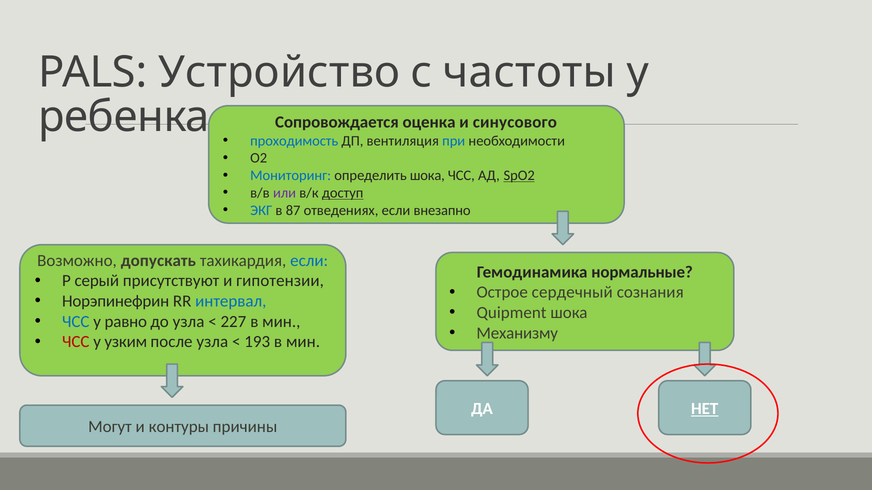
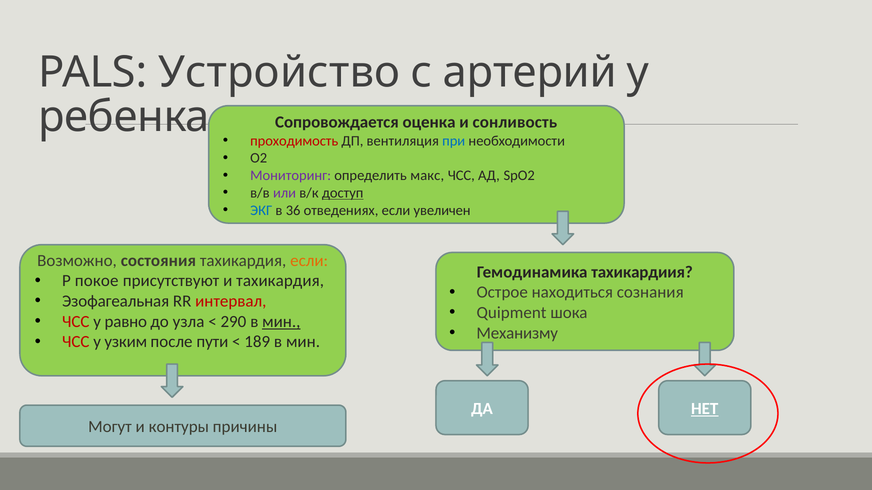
частоты: частоты -> артерий (530, 72)
синусового: синусового -> сонливость (515, 122)
проходимость colour: blue -> red (294, 141)
Мониторинг colour: blue -> purple (291, 176)
определить шока: шока -> макс (427, 176)
SpO2 underline: present -> none (519, 176)
87: 87 -> 36 (293, 211)
внезапно: внезапно -> увеличен (442, 211)
допускать: допускать -> состояния (158, 261)
если colour: blue -> orange (309, 261)
нормальные: нормальные -> тахикардиия (642, 272)
серый: серый -> покое (97, 281)
и гипотензии: гипотензии -> тахикардия (280, 281)
сердечный: сердечный -> находиться (572, 293)
Норэпинефрин: Норэпинефрин -> Эзофагеальная (116, 302)
интервал colour: blue -> red (231, 302)
ЧСС colour: blue -> red (76, 322)
227: 227 -> 290 (233, 322)
мин underline: none -> present (281, 322)
после узла: узла -> пути (212, 342)
193: 193 -> 189 (257, 342)
